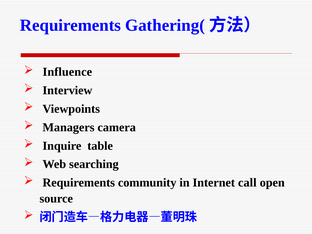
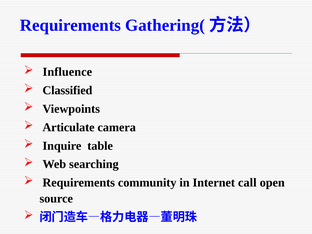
Interview: Interview -> Classified (67, 90)
Managers: Managers -> Articulate (69, 127)
